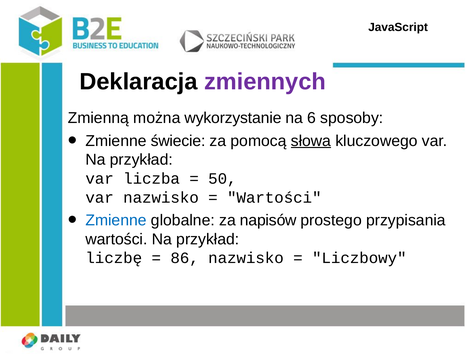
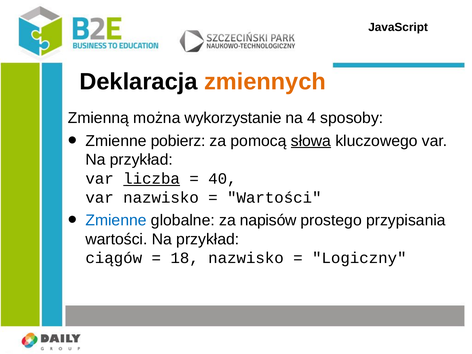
zmiennych colour: purple -> orange (265, 82)
6: 6 -> 4 (312, 118)
świecie: świecie -> pobierz (178, 141)
liczba underline: none -> present (152, 179)
50: 50 -> 40 (222, 179)
liczbę: liczbę -> ciągów (114, 258)
86: 86 -> 18 (185, 258)
Liczbowy: Liczbowy -> Logiczny (359, 258)
